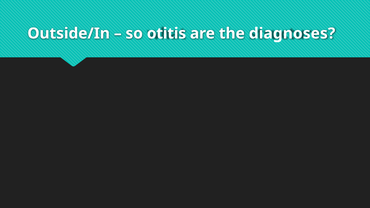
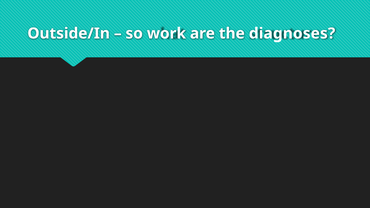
otitis: otitis -> work (166, 33)
